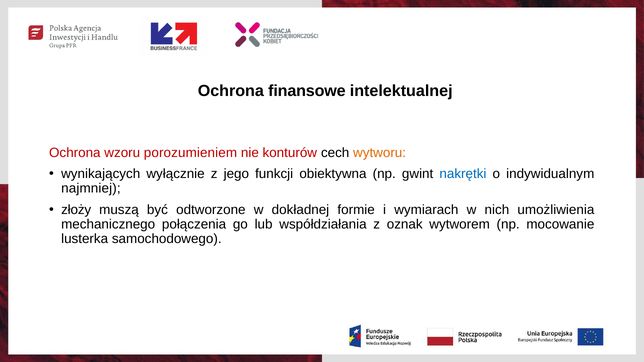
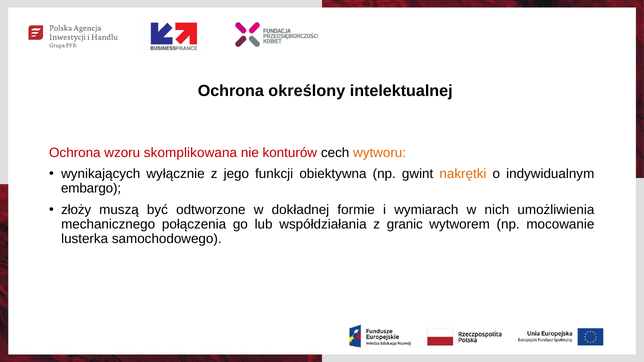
finansowe: finansowe -> określony (307, 91)
porozumieniem: porozumieniem -> skomplikowana (190, 153)
nakrętki colour: blue -> orange (463, 174)
najmniej: najmniej -> embargo (91, 189)
oznak: oznak -> granic (405, 224)
